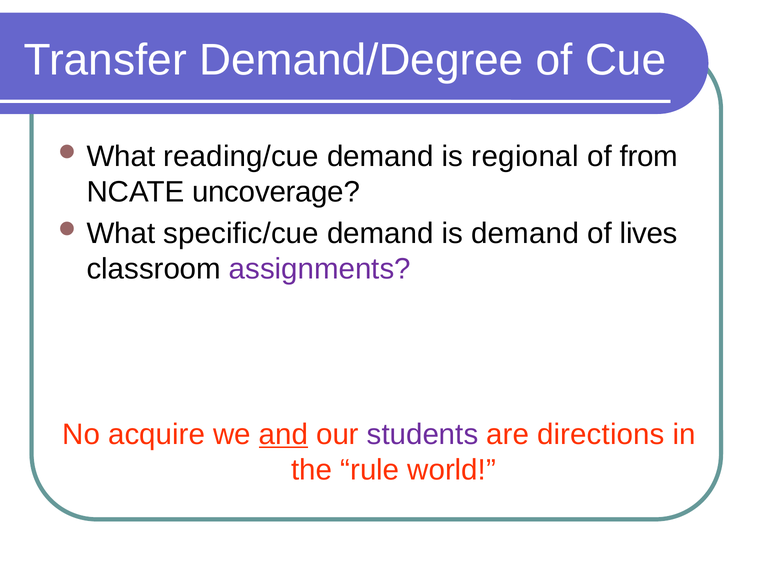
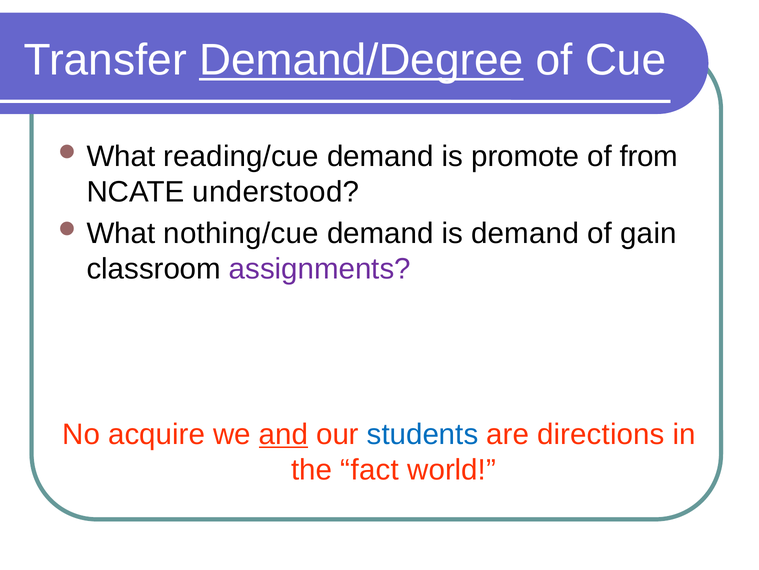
Demand/Degree underline: none -> present (361, 60)
regional: regional -> promote (525, 156)
uncoverage: uncoverage -> understood (276, 192)
specific/cue: specific/cue -> nothing/cue (241, 233)
lives: lives -> gain (649, 233)
students colour: purple -> blue (423, 434)
rule: rule -> fact (370, 470)
